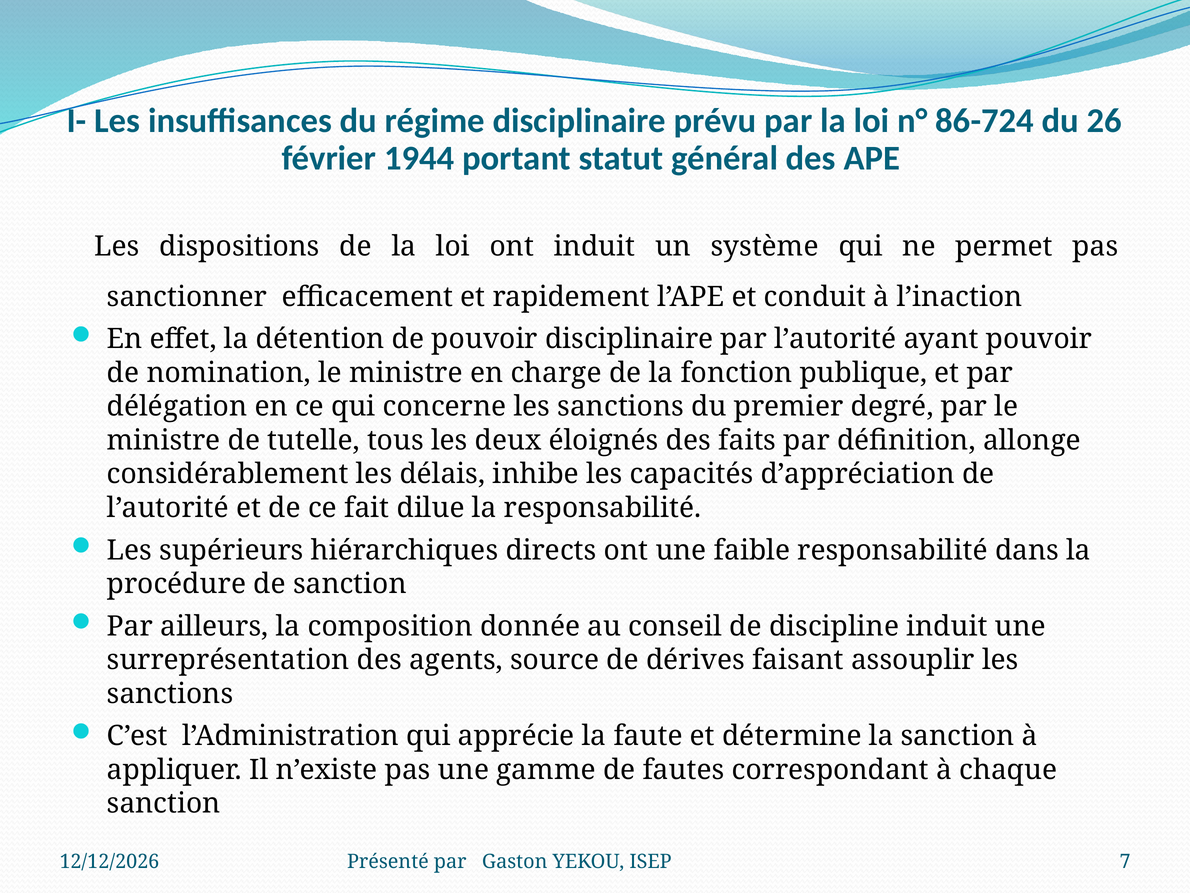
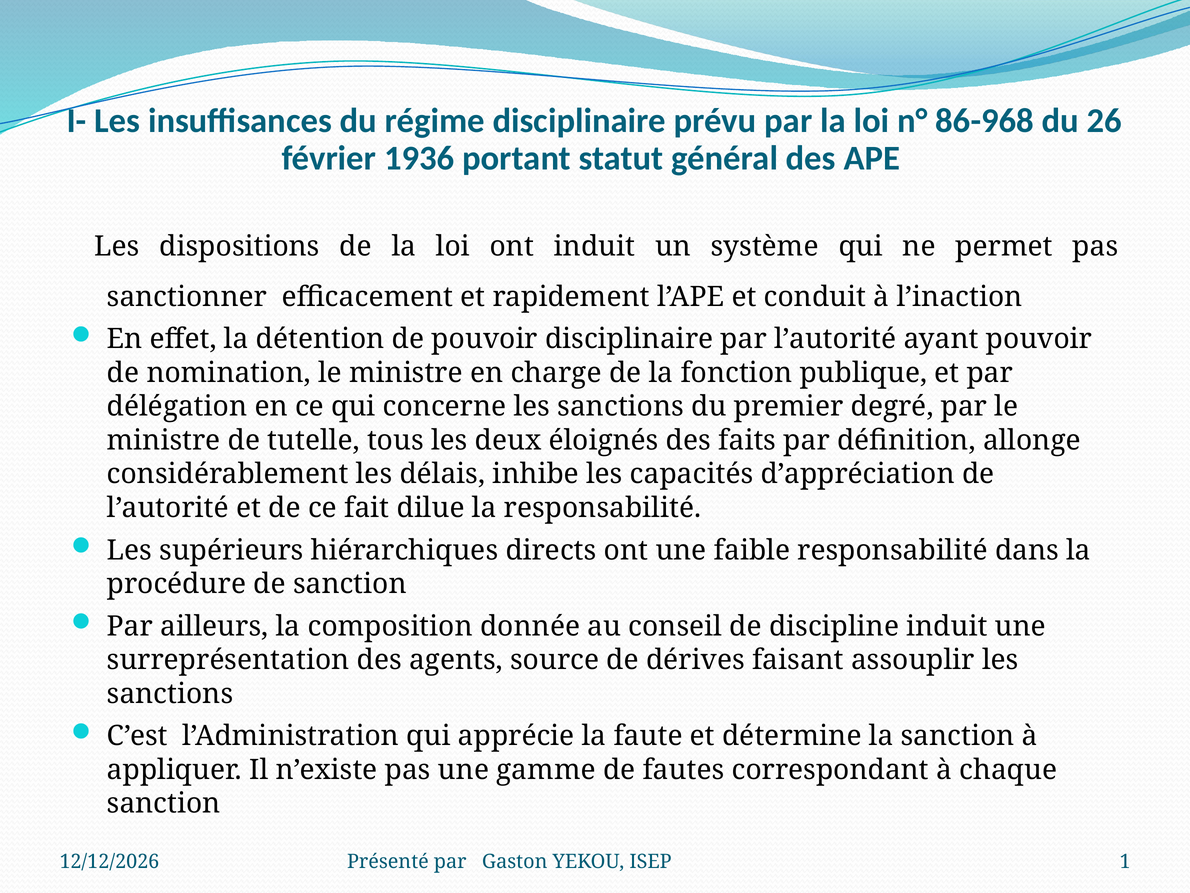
86-724: 86-724 -> 86-968 (985, 121)
1944: 1944 -> 1936 (419, 158)
7: 7 -> 1 (1125, 861)
